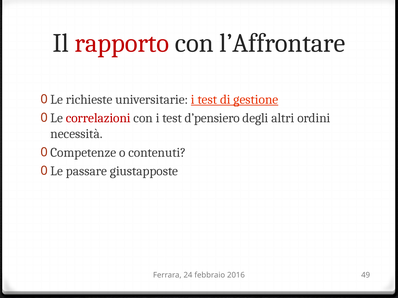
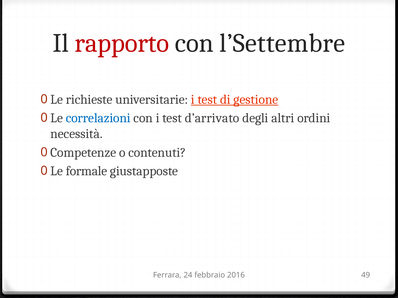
l’Affrontare: l’Affrontare -> l’Settembre (282, 43)
correlazioni colour: red -> blue (98, 118)
d’pensiero: d’pensiero -> d’arrivato (212, 118)
passare: passare -> formale (86, 171)
